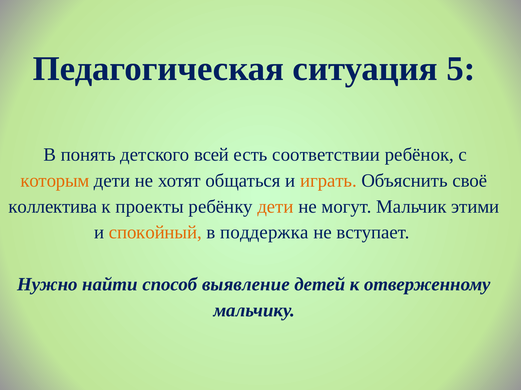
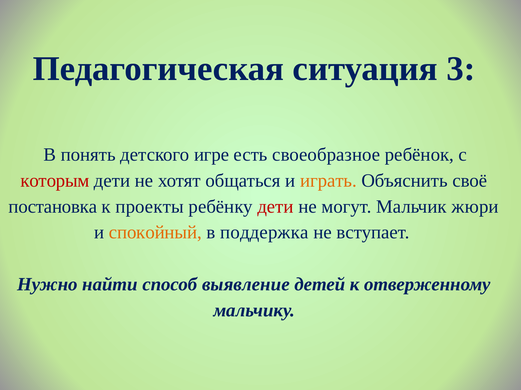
5: 5 -> 3 (461, 69)
всей: всей -> игре (212, 155)
соответствии: соответствии -> своеобразное (326, 155)
которым colour: orange -> red (55, 181)
коллектива: коллектива -> постановка (53, 207)
дети colour: orange -> red (276, 207)
этими: этими -> жюри (475, 207)
